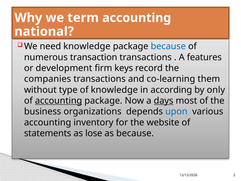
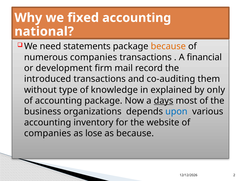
term: term -> fixed (83, 18)
need knowledge: knowledge -> statements (87, 46)
because colour: blue -> orange (168, 46)
numerous transaction: transaction -> companies (94, 57)
features: features -> financial (204, 57)
keys: keys -> mail (124, 68)
companies: companies -> introduced (48, 79)
co-learning: co-learning -> co-auditing (171, 79)
according: according -> explained (171, 90)
accounting underline: present -> none (59, 101)
statements: statements -> companies (48, 133)
